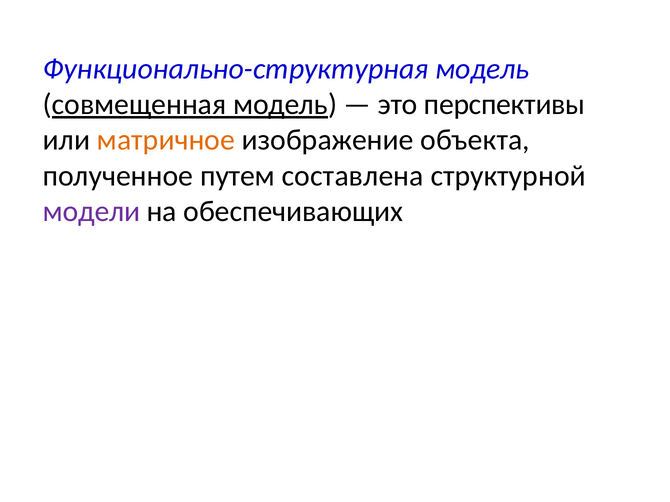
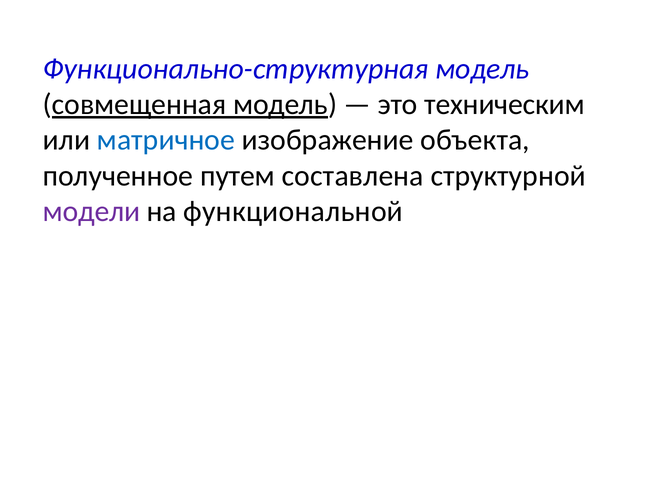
перспективы: перспективы -> техническим (505, 105)
матричное colour: orange -> blue (166, 140)
обеспечивающих: обеспечивающих -> функциональной (293, 212)
